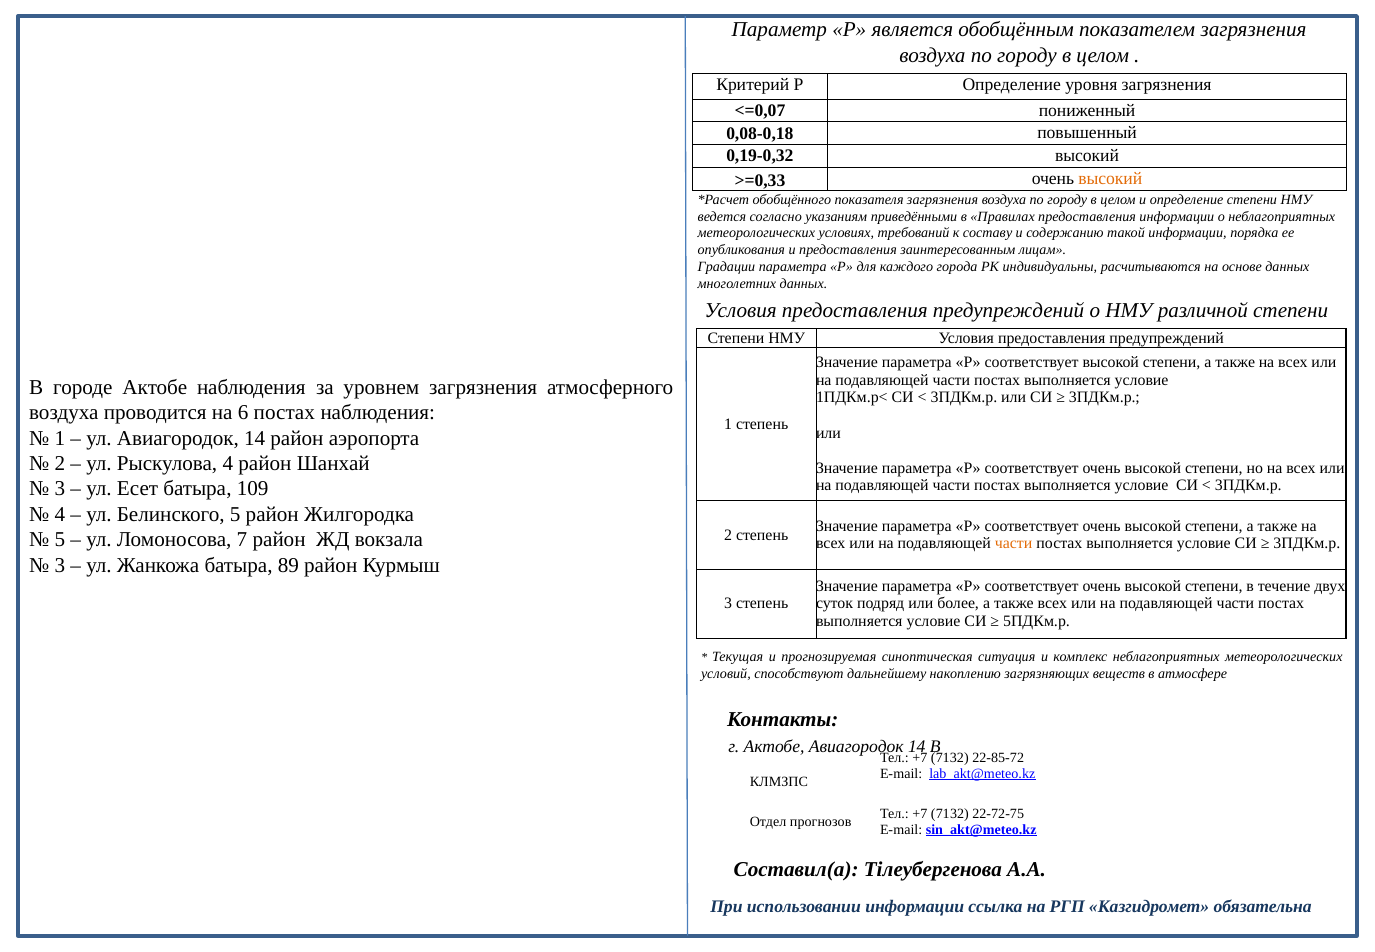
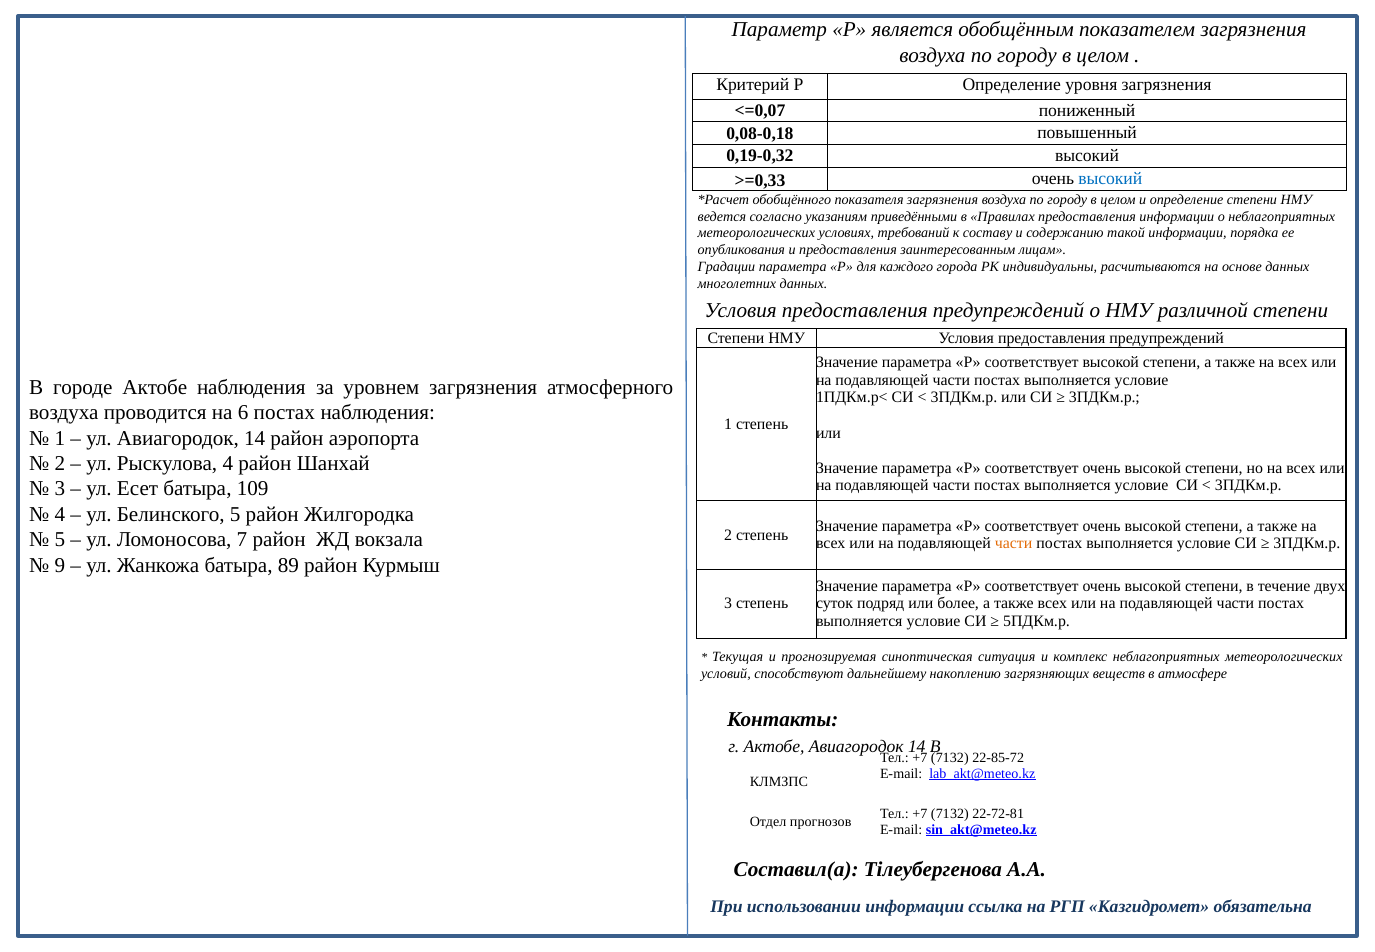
высокий colour: orange -> blue (1110, 178)
3: 3 -> 9 (60, 565)
22-72-75: 22-72-75 -> 22-72-81 (998, 814)
